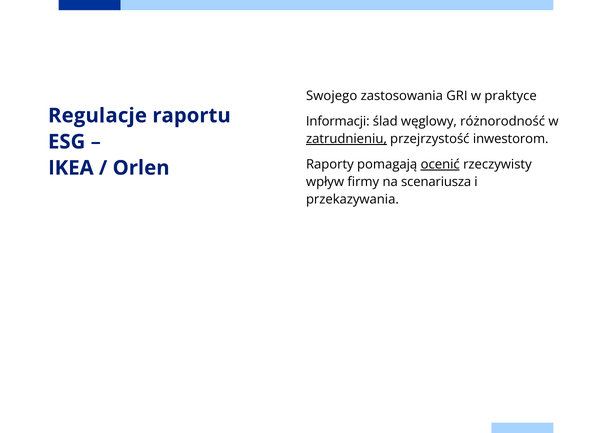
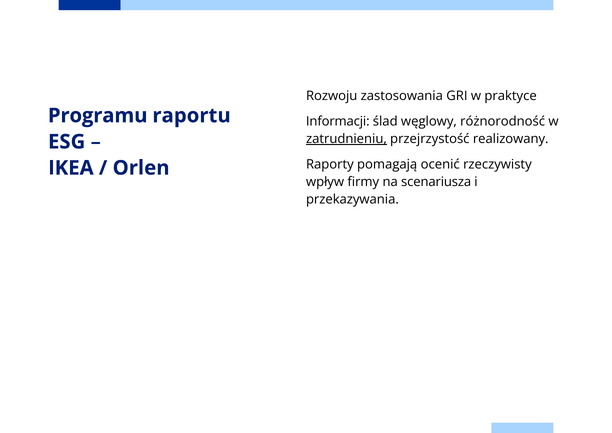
Swojego: Swojego -> Rozwoju (332, 96)
Regulacje: Regulacje -> Programu (98, 116)
inwestorom: inwestorom -> realizowany (511, 139)
ocenić underline: present -> none (440, 164)
